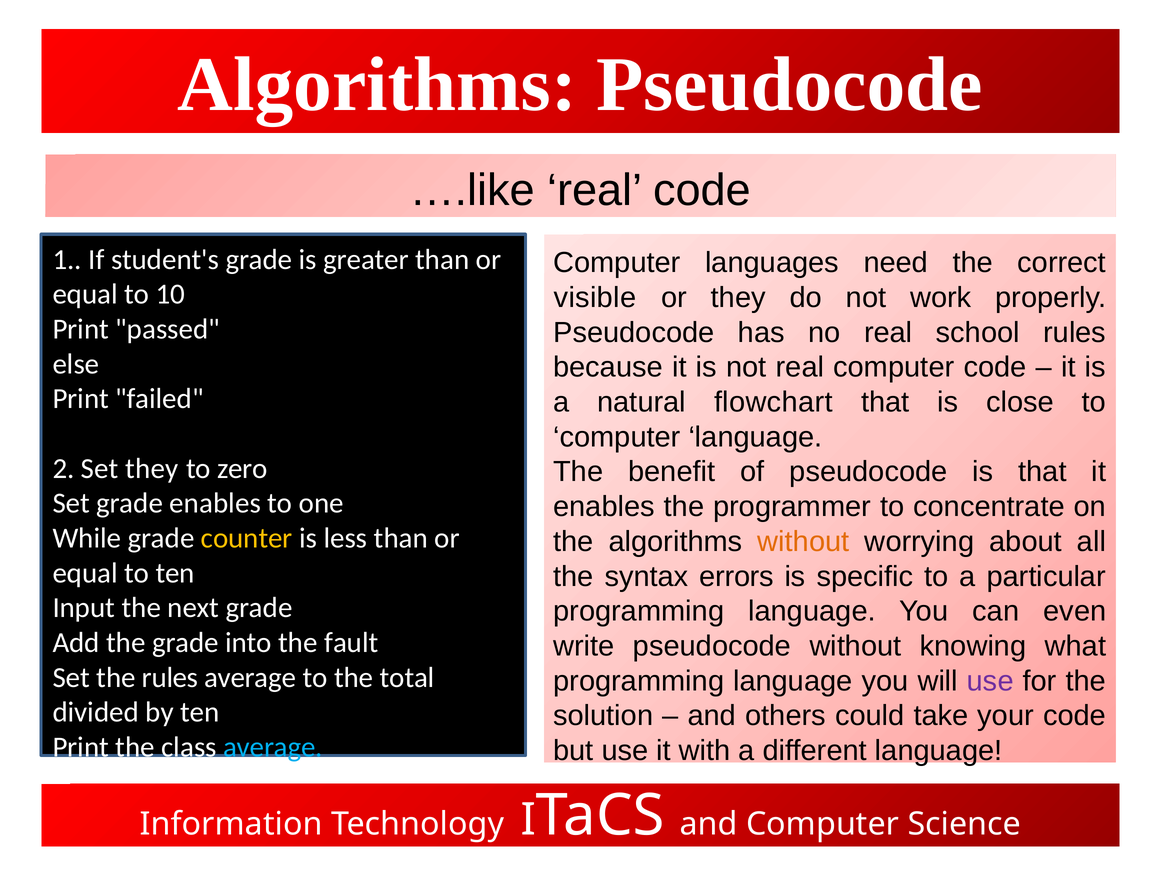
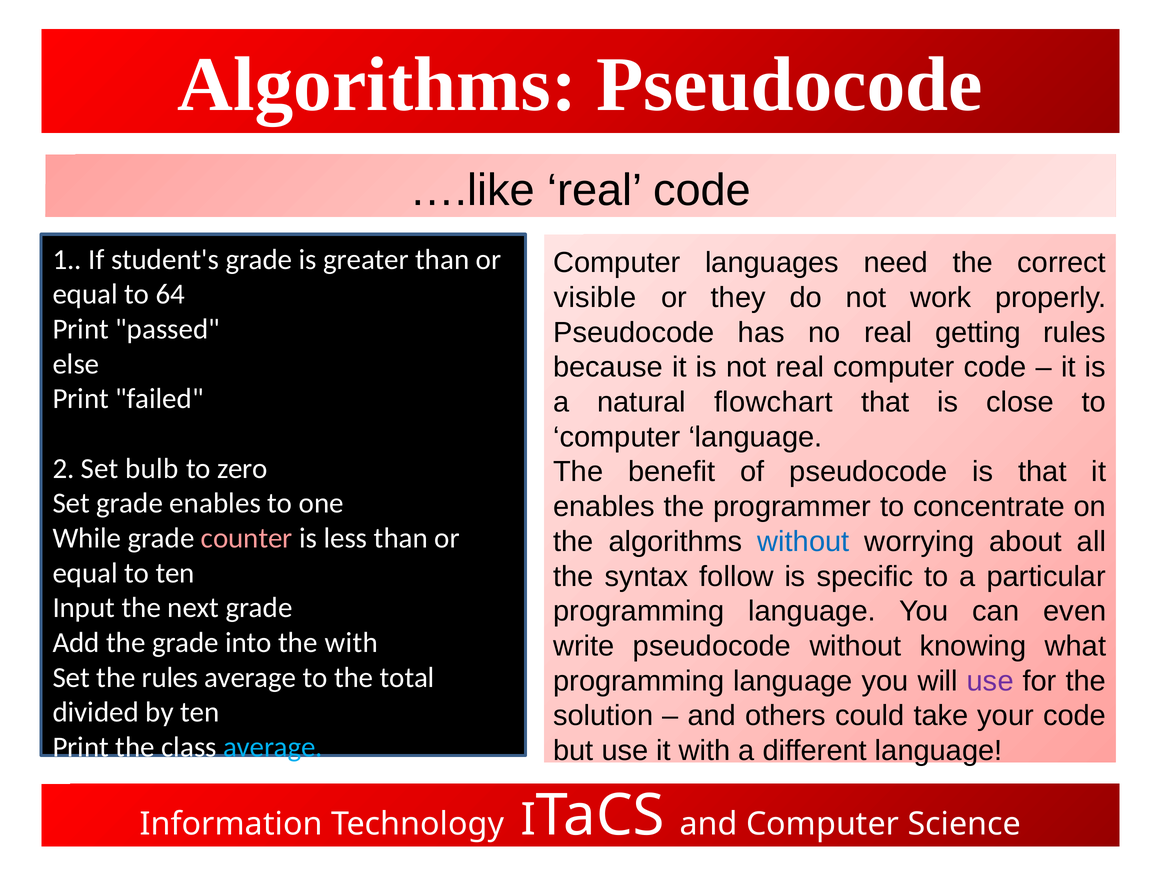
10: 10 -> 64 (170, 294)
school: school -> getting (978, 332)
Set they: they -> bulb (152, 468)
counter colour: yellow -> pink (247, 538)
without colour: orange -> blue (803, 541)
errors: errors -> follow (737, 576)
the fault: fault -> with (351, 643)
